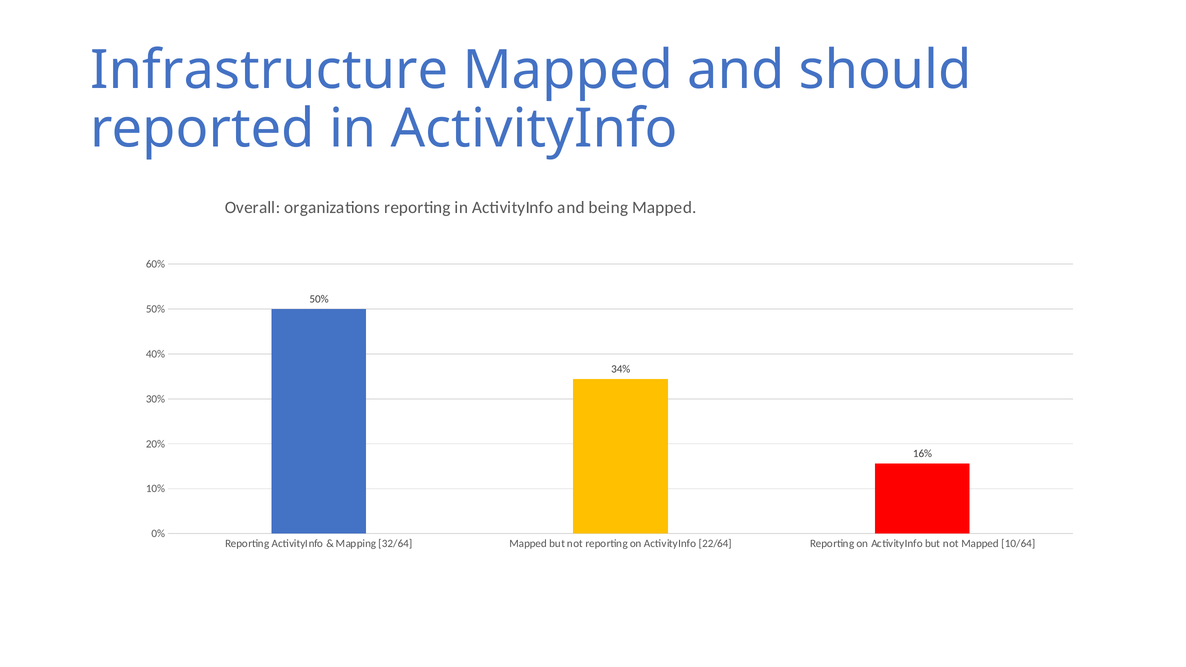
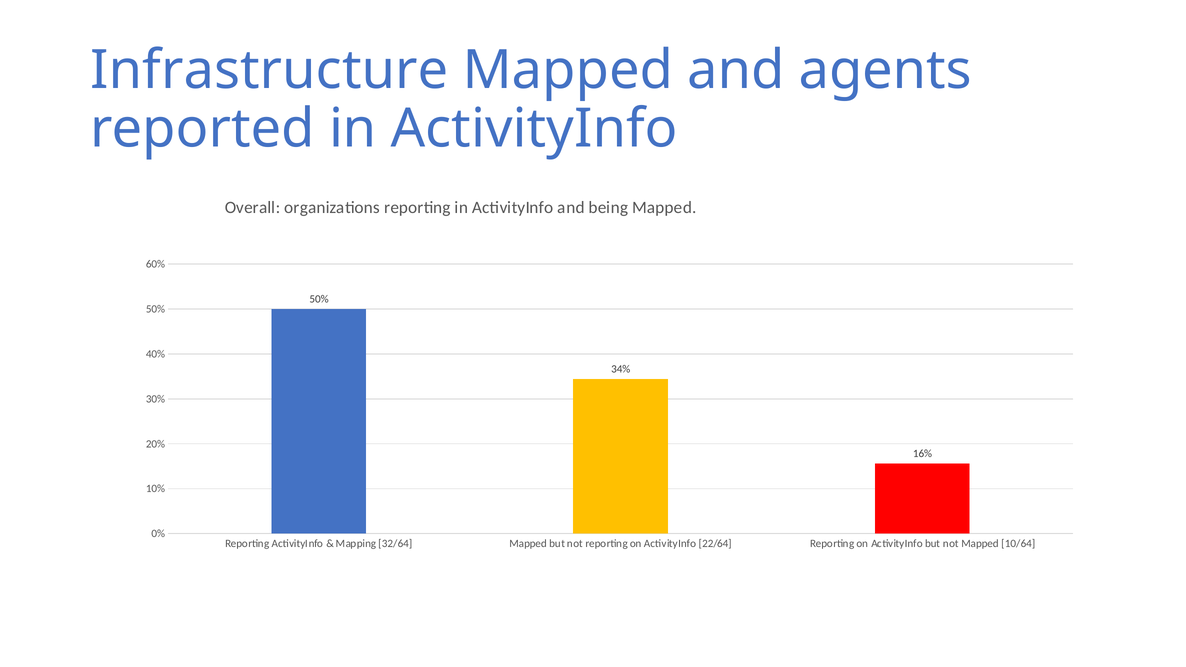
should: should -> agents (885, 70)
